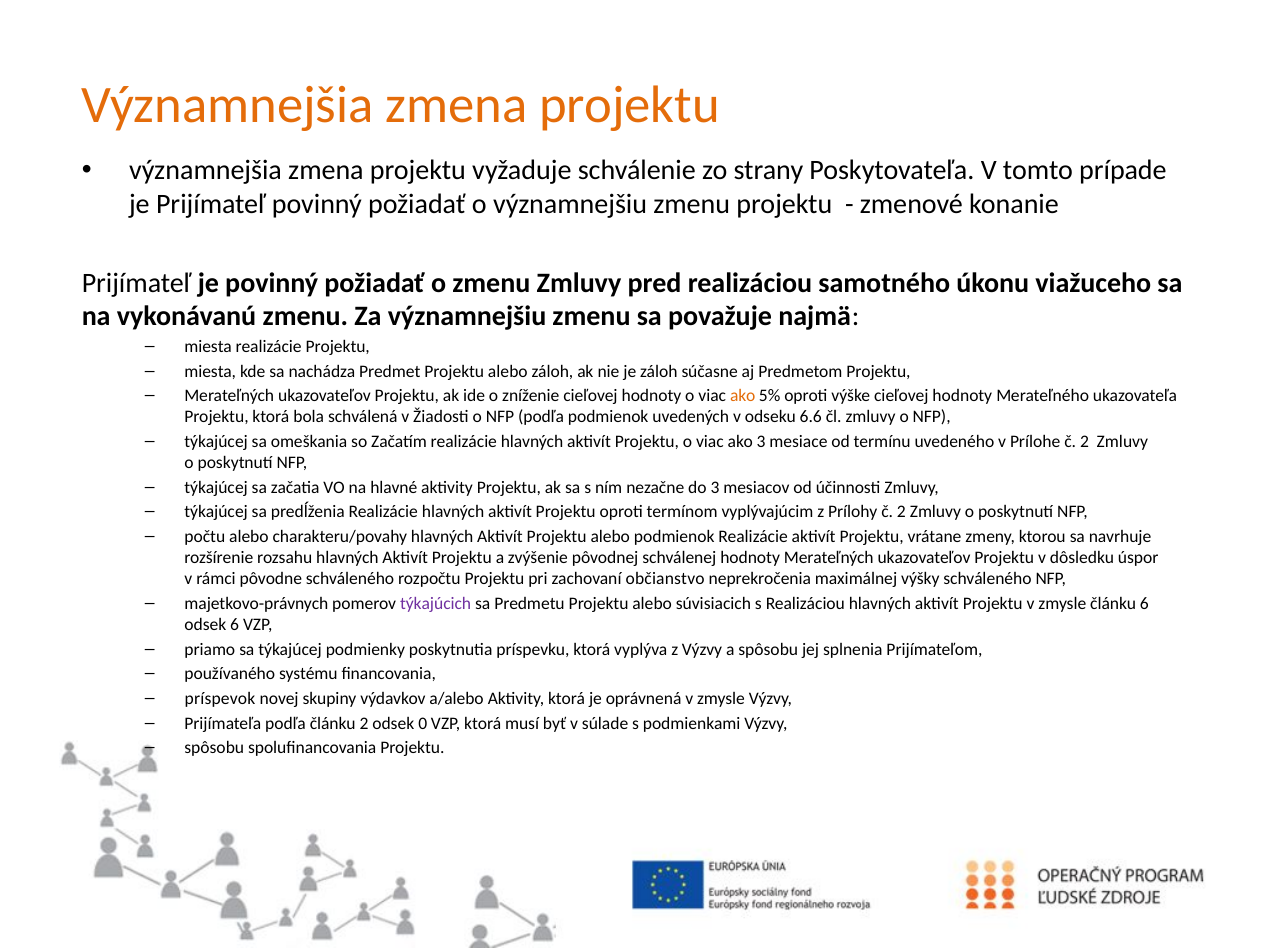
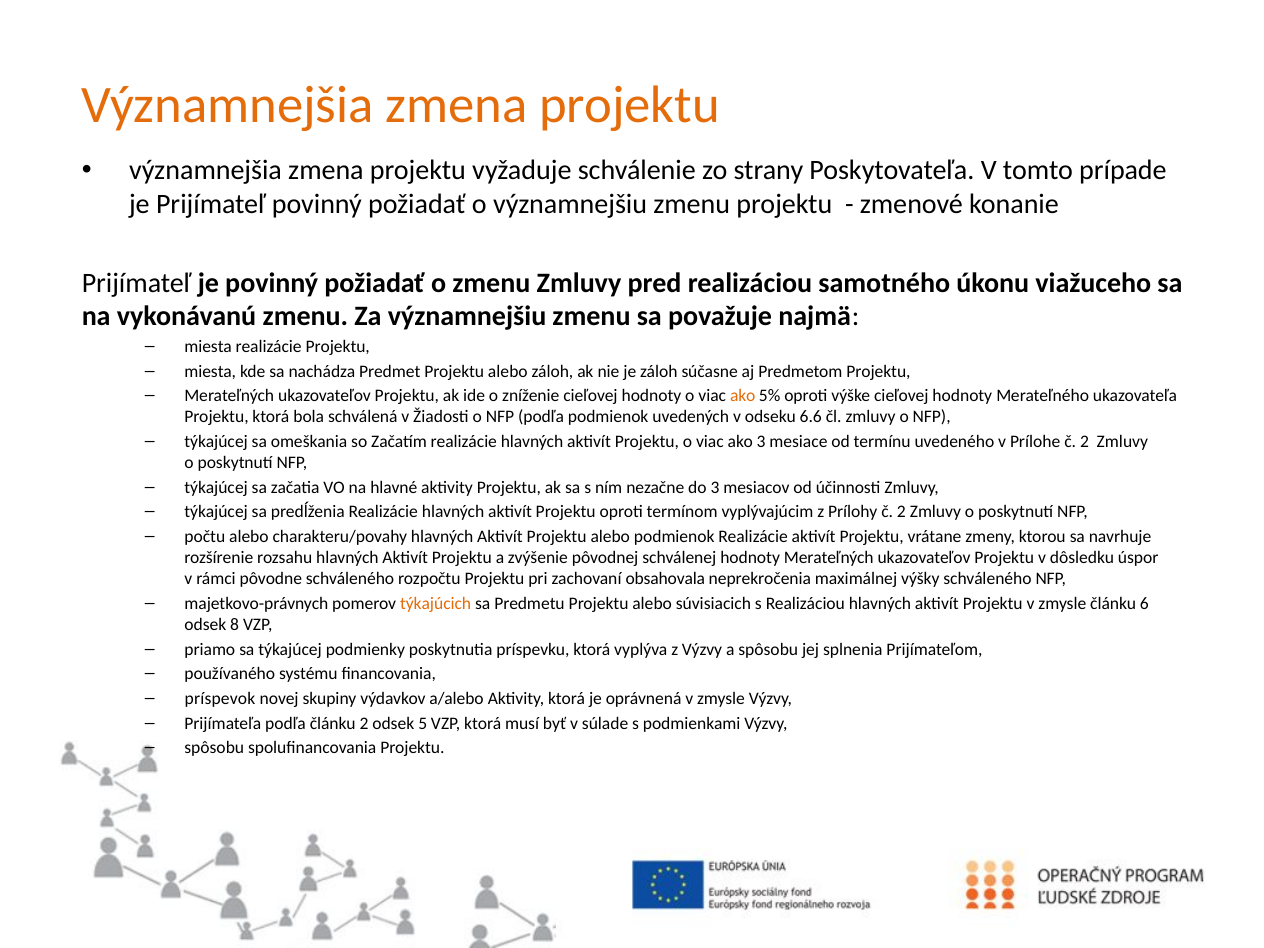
občianstvo: občianstvo -> obsahovala (665, 579)
týkajúcich colour: purple -> orange (436, 604)
odsek 6: 6 -> 8 (235, 625)
0: 0 -> 5 (423, 723)
